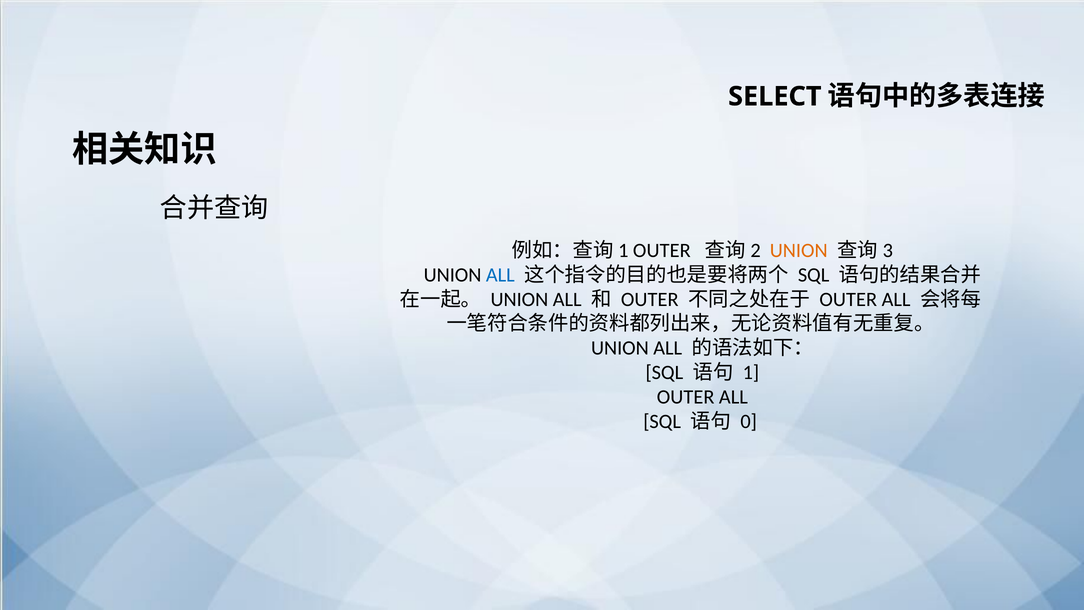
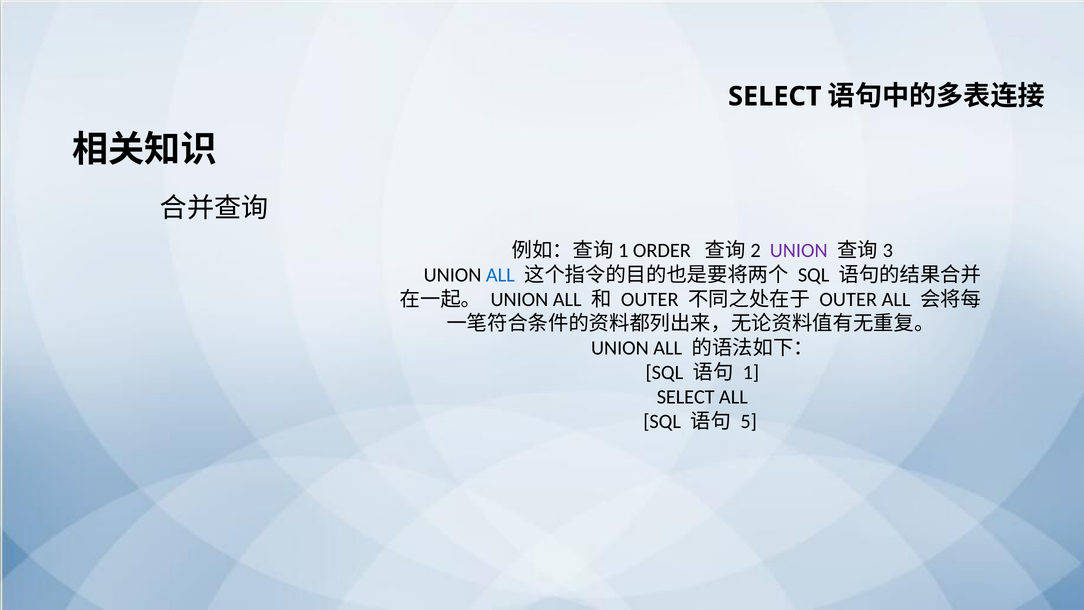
OUTER: OUTER -> ORDER (662, 250)
UNION colour: orange -> purple (799, 250)
OUTER: OUTER -> SELECT (686, 397)
0: 0 -> 5 (749, 421)
